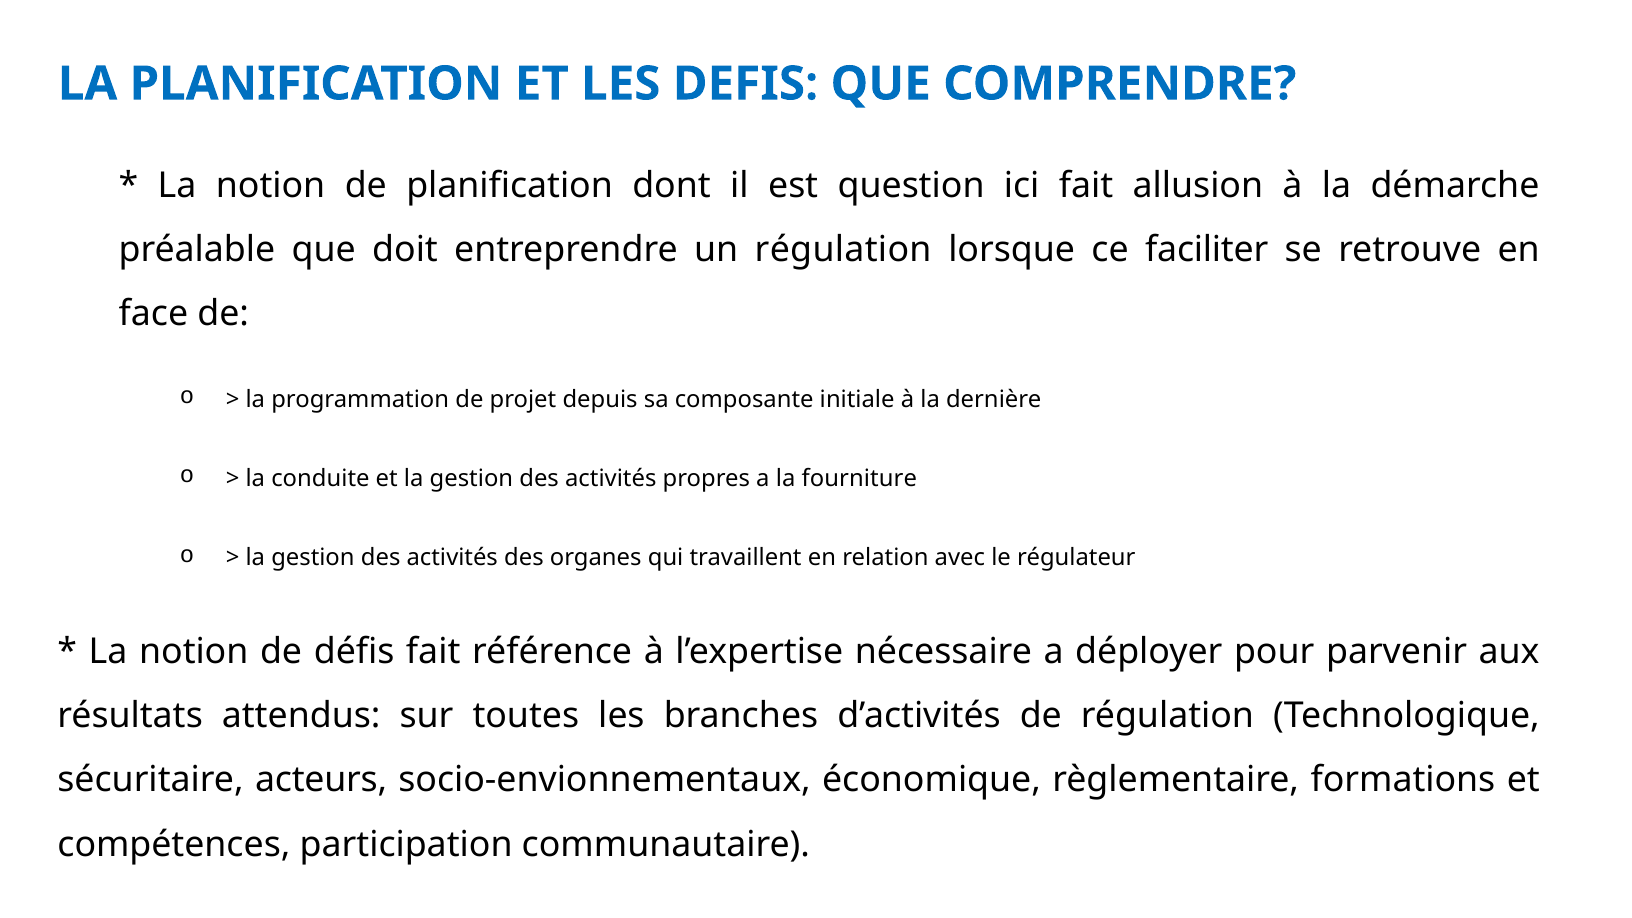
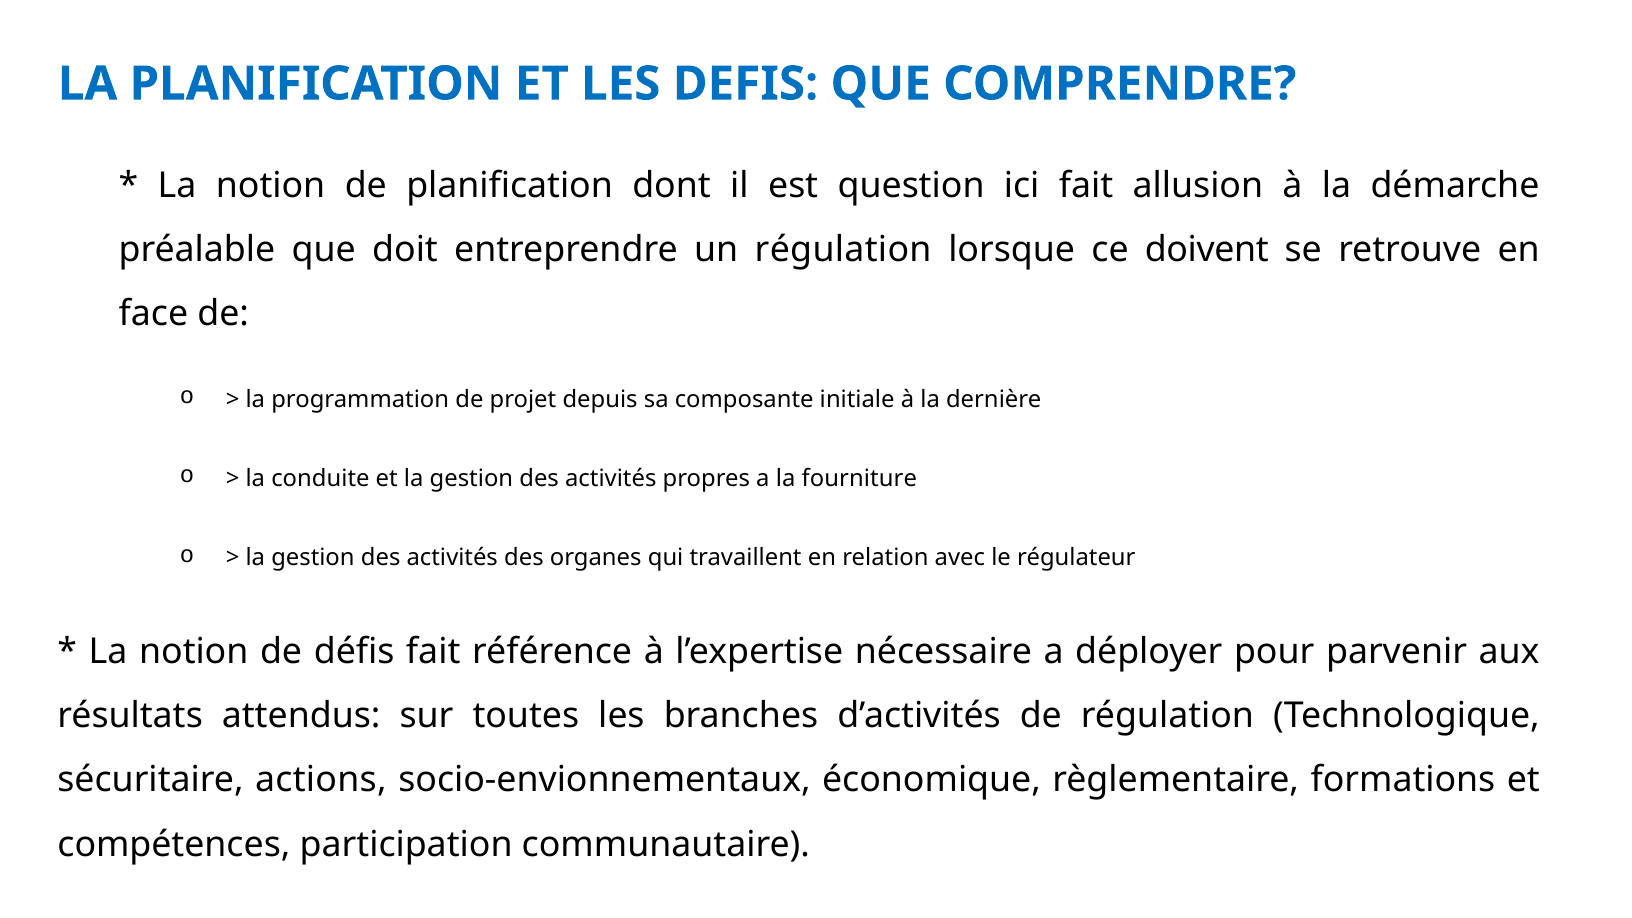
faciliter: faciliter -> doivent (1207, 250)
acteurs: acteurs -> actions (321, 780)
